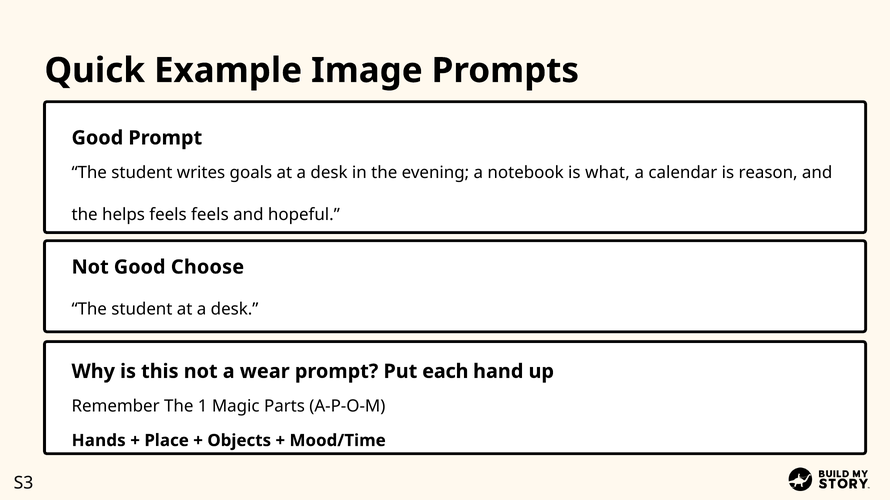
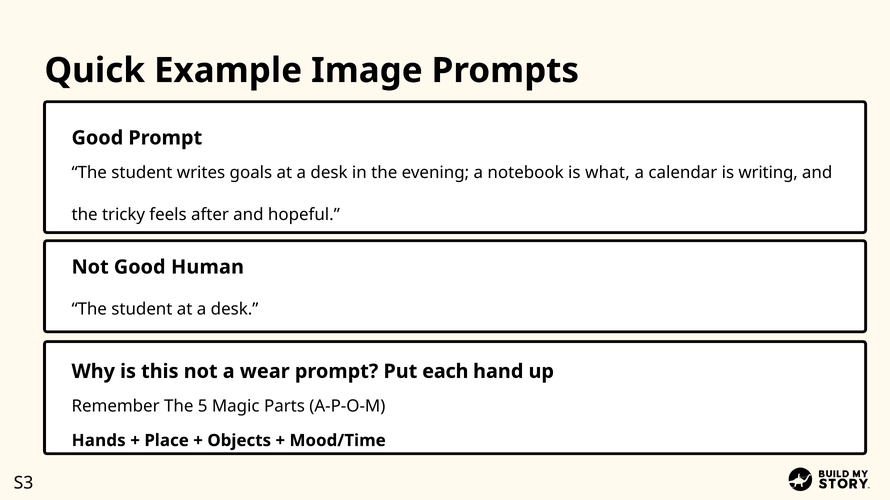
reason: reason -> writing (768, 173)
helps: helps -> tricky (124, 215)
feels feels: feels -> after (210, 215)
Choose: Choose -> Human (207, 267)
1: 1 -> 5 (203, 406)
